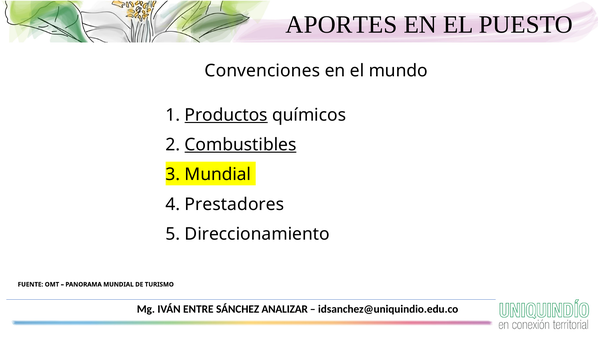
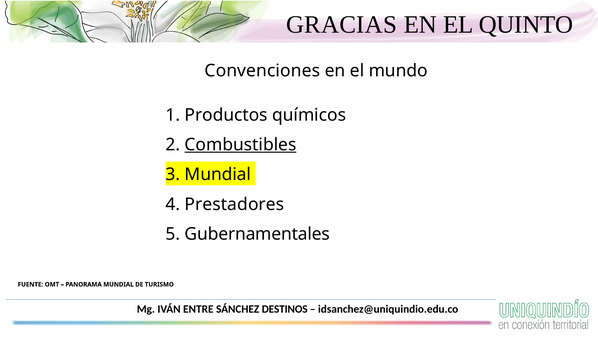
APORTES: APORTES -> GRACIAS (341, 25)
PUESTO: PUESTO -> QUINTO (526, 25)
Productos underline: present -> none (226, 115)
Direccionamiento: Direccionamiento -> Gubernamentales (257, 234)
ANALIZAR: ANALIZAR -> DESTINOS (285, 309)
